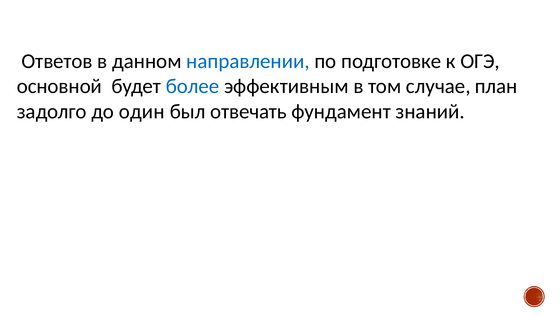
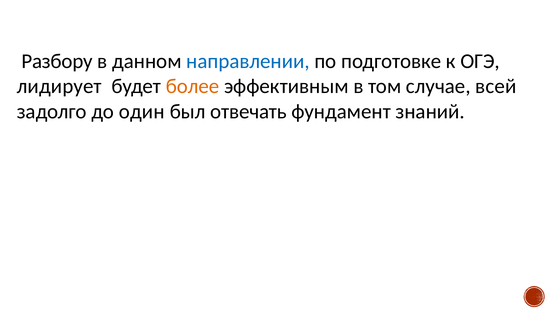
Ответов: Ответов -> Разбору (57, 61)
основной: основной -> лидирует (59, 86)
более colour: blue -> orange (193, 86)
план: план -> всей (496, 86)
